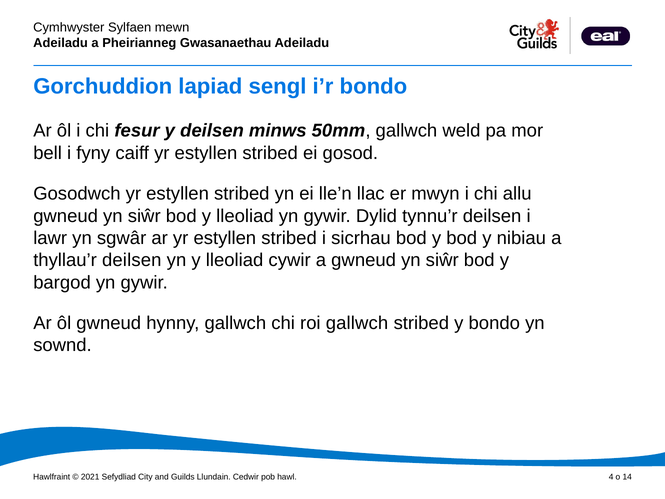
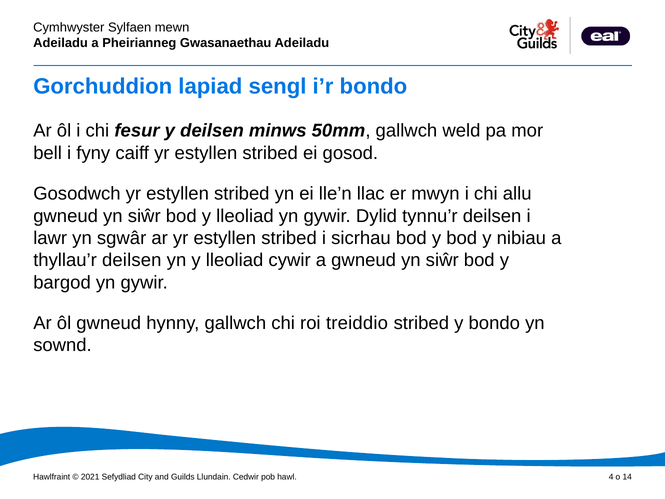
roi gallwch: gallwch -> treiddio (357, 323)
